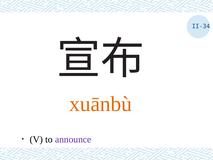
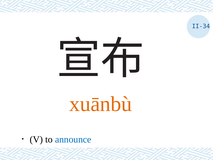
announce colour: purple -> blue (73, 139)
